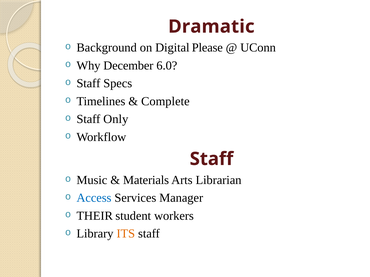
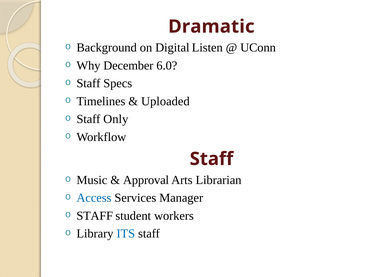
Please: Please -> Listen (207, 48)
Complete: Complete -> Uploaded (165, 101)
Materials: Materials -> Approval (146, 180)
THEIR: THEIR -> STAFF (95, 216)
ITS colour: orange -> blue (126, 234)
